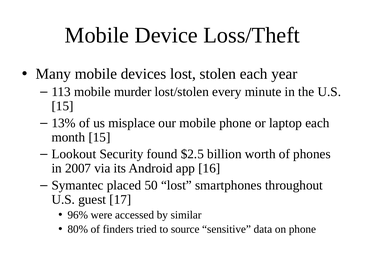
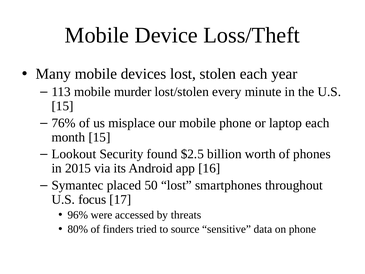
13%: 13% -> 76% (64, 123)
2007: 2007 -> 2015 (78, 168)
guest: guest -> focus (92, 199)
similar: similar -> threats (186, 215)
